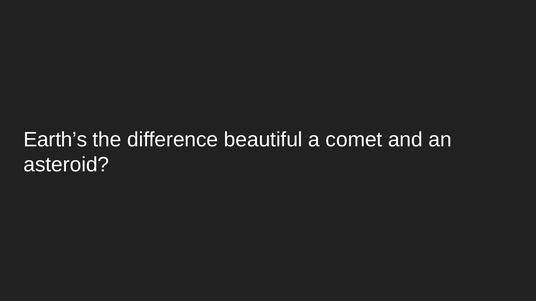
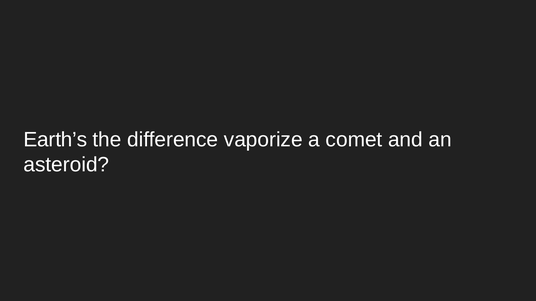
beautiful: beautiful -> vaporize (263, 140)
